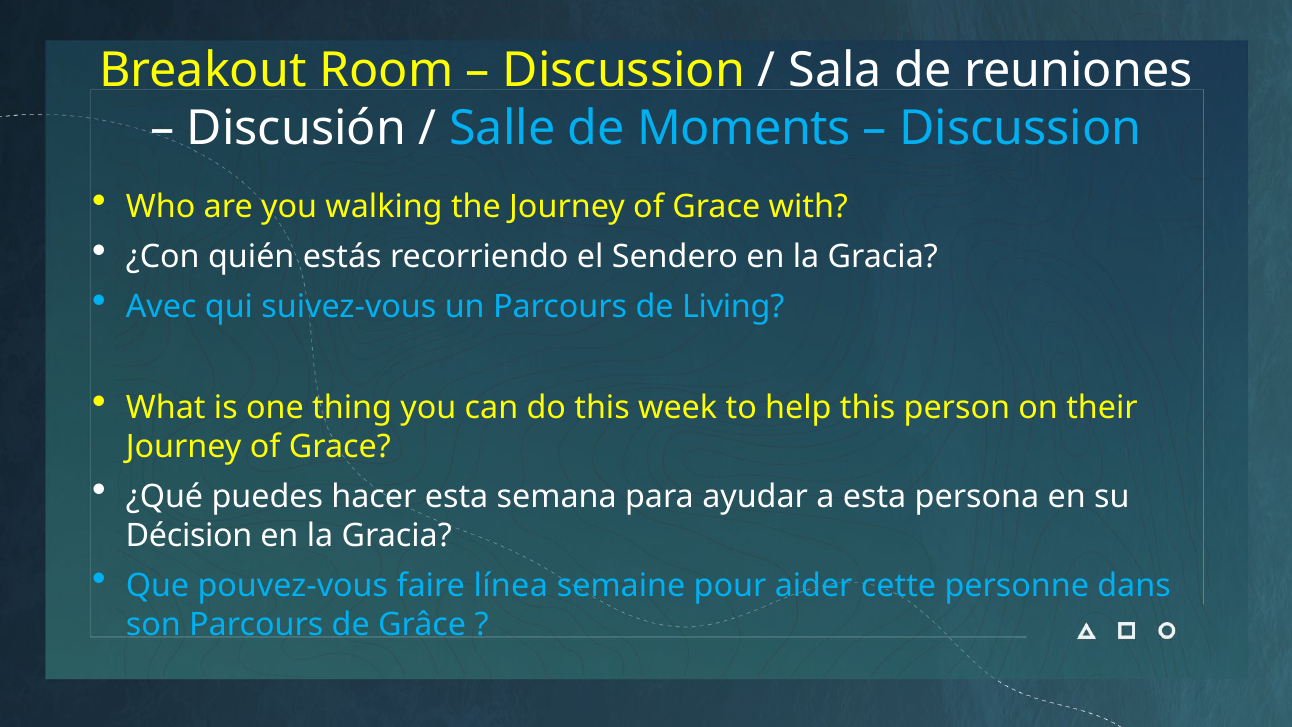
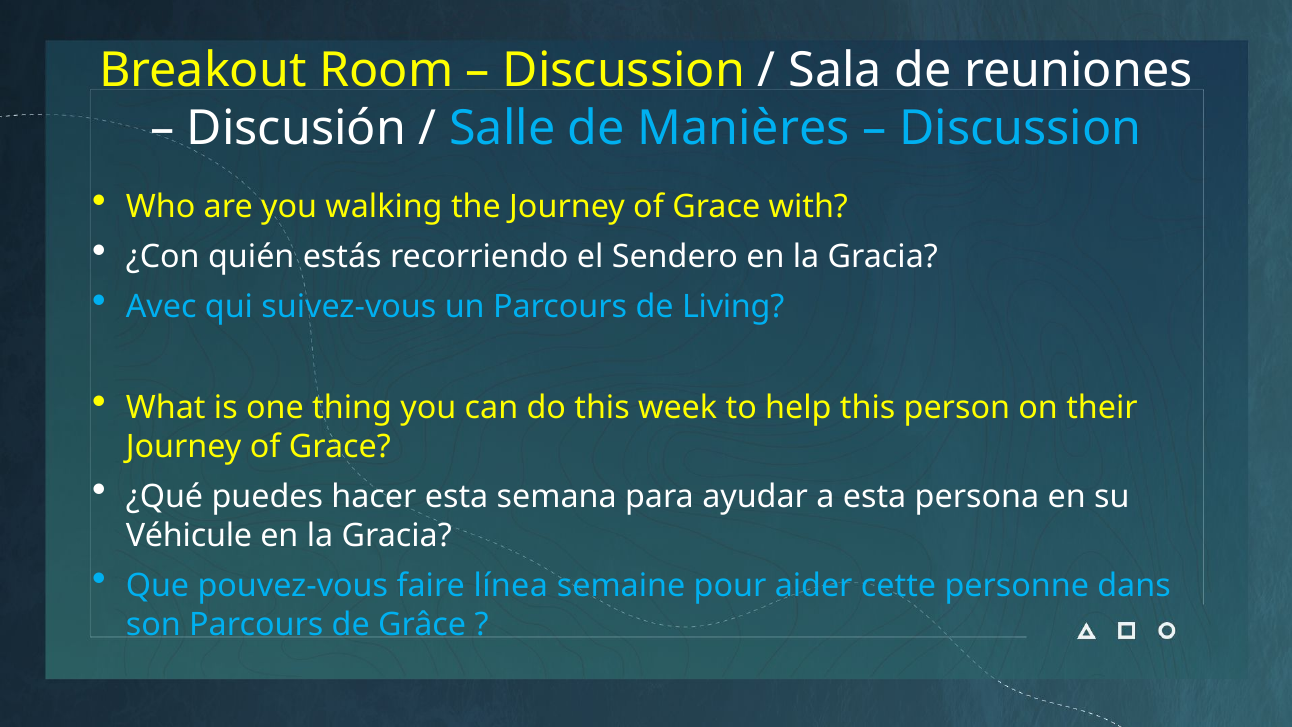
Moments: Moments -> Manières (744, 129)
Décision: Décision -> Véhicule (189, 535)
